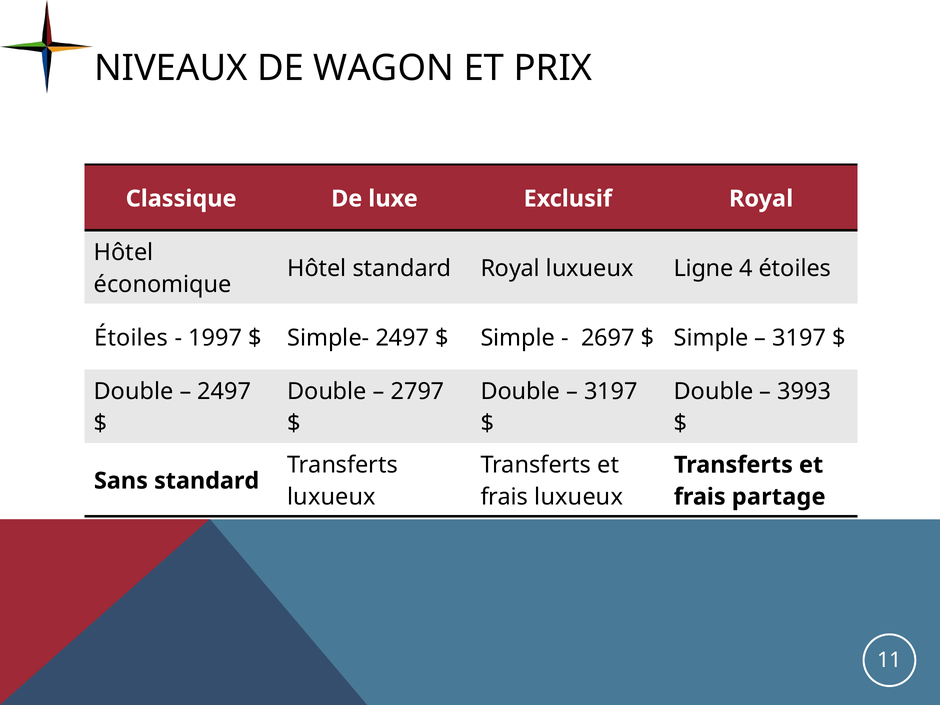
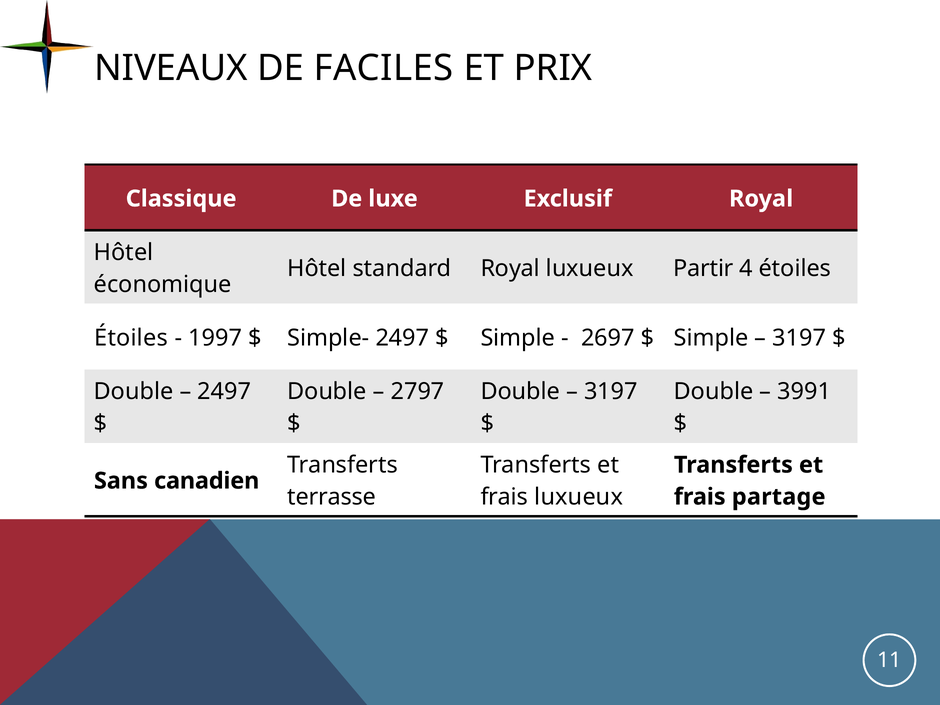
WAGON: WAGON -> FACILES (384, 68)
Ligne: Ligne -> Partir (704, 268)
3993: 3993 -> 3991 (804, 391)
Sans standard: standard -> canadien (207, 481)
luxueux: luxueux -> terrasse (332, 497)
